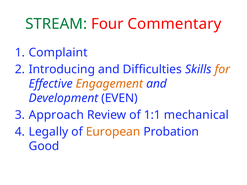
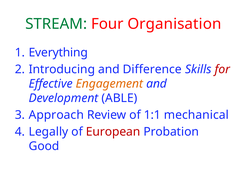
Commentary: Commentary -> Organisation (174, 24)
Complaint: Complaint -> Everything (58, 53)
Difficulties: Difficulties -> Difference (152, 69)
for colour: orange -> red (222, 69)
EVEN: EVEN -> ABLE (119, 98)
European colour: orange -> red (113, 132)
